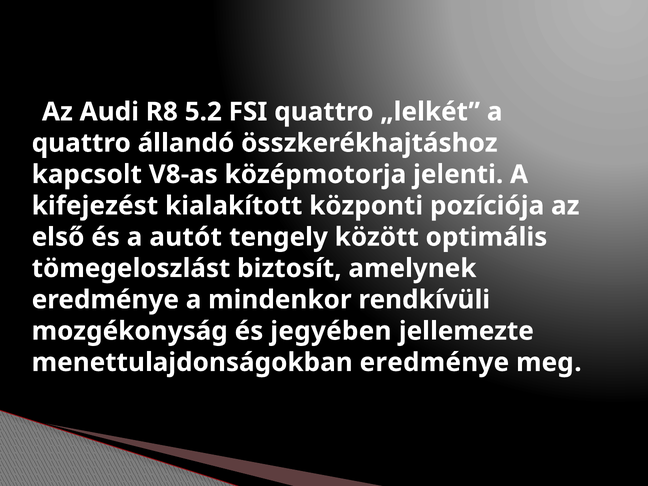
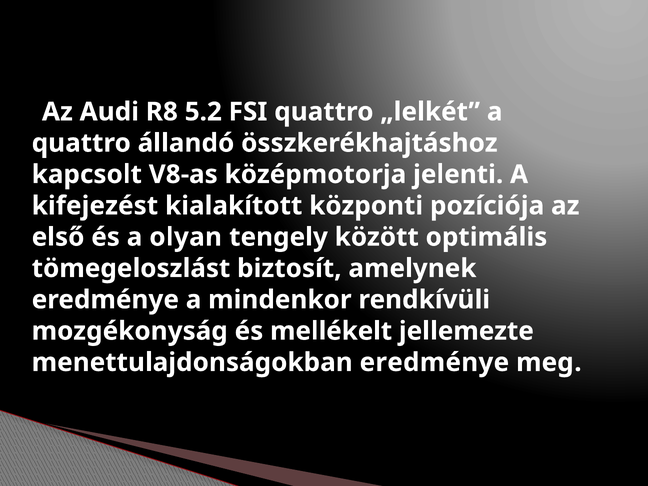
autót: autót -> olyan (186, 237)
jegyében: jegyében -> mellékelt (331, 331)
